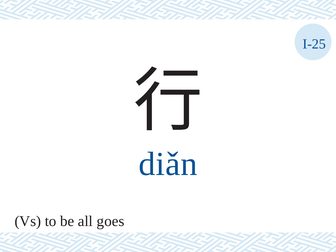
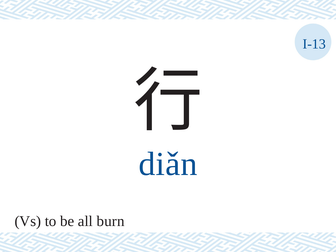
I-25: I-25 -> I-13 (314, 44)
goes: goes -> burn (111, 221)
